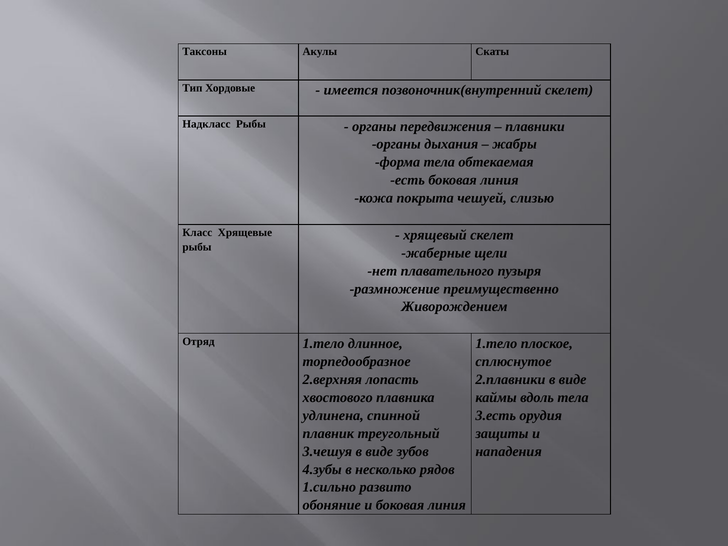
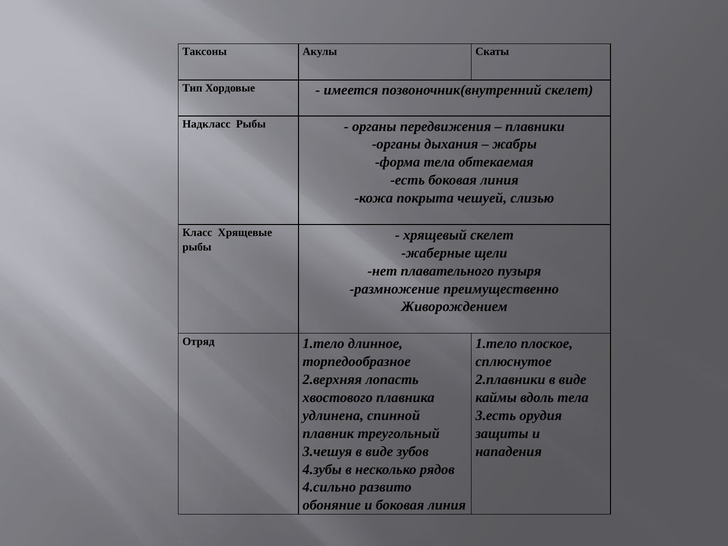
1.сильно: 1.сильно -> 4.сильно (329, 487)
